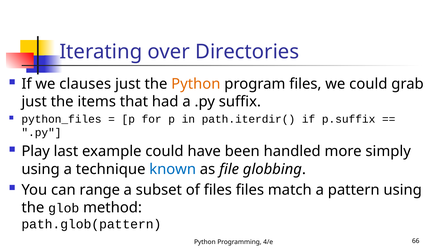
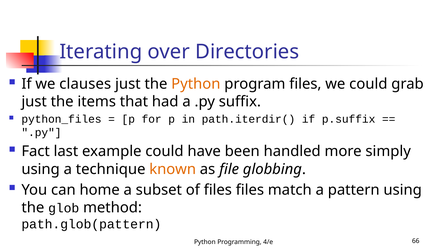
Play: Play -> Fact (36, 152)
known colour: blue -> orange (173, 169)
range: range -> home (100, 190)
